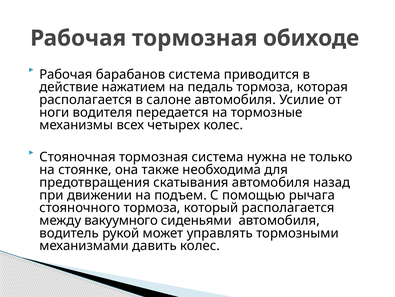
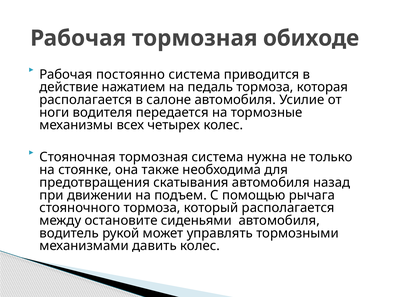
барабанов: барабанов -> постоянно (131, 74)
вакуумного: вакуумного -> остановите (121, 220)
